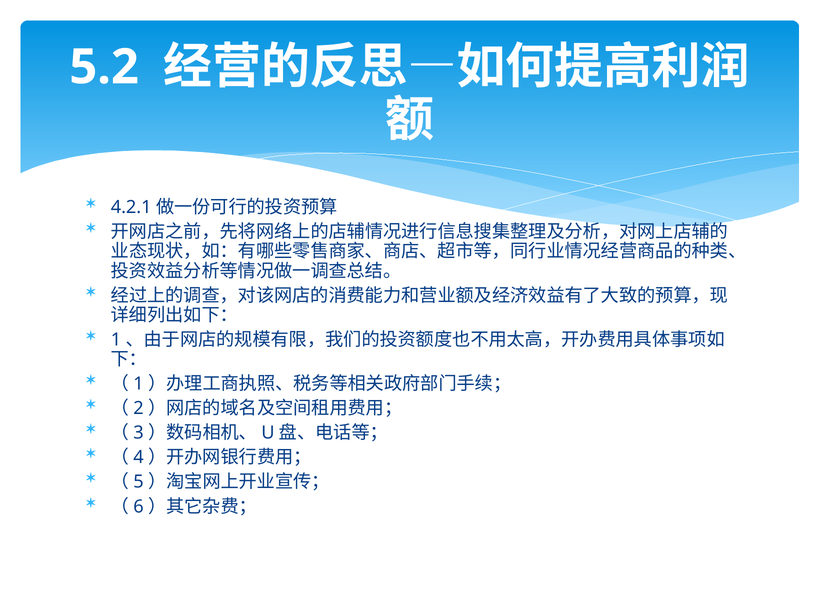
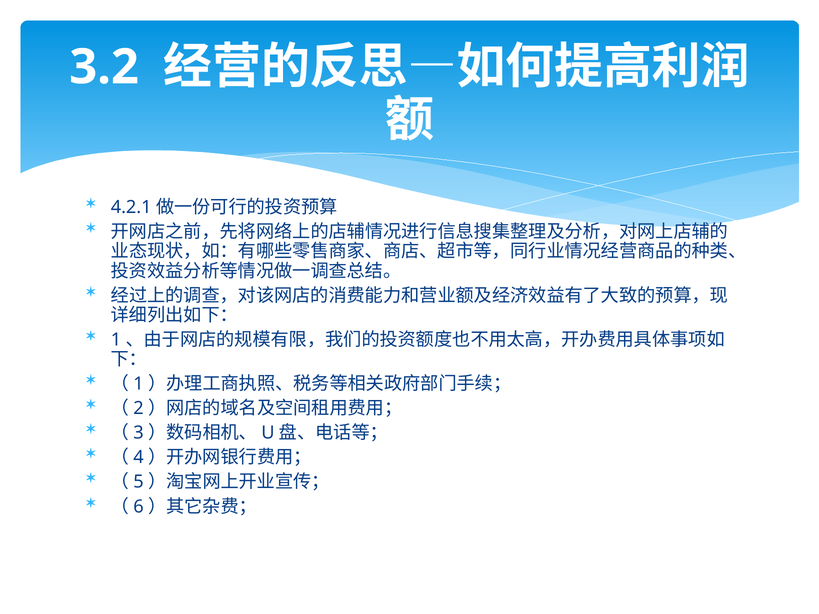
5.2: 5.2 -> 3.2 (104, 67)
